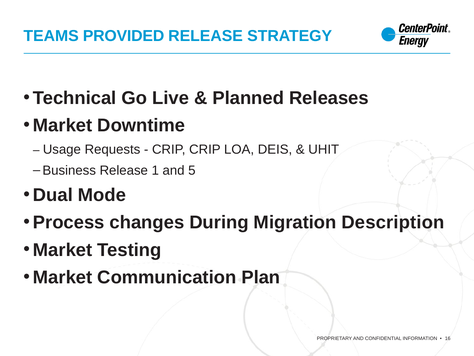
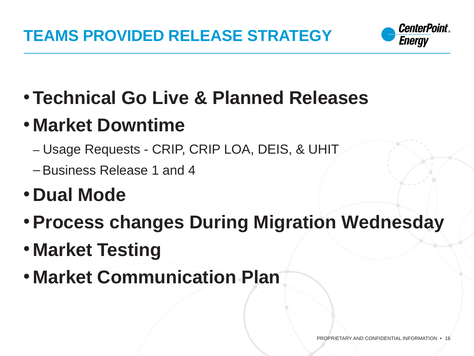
5: 5 -> 4 (192, 170)
Description: Description -> Wednesday (393, 222)
